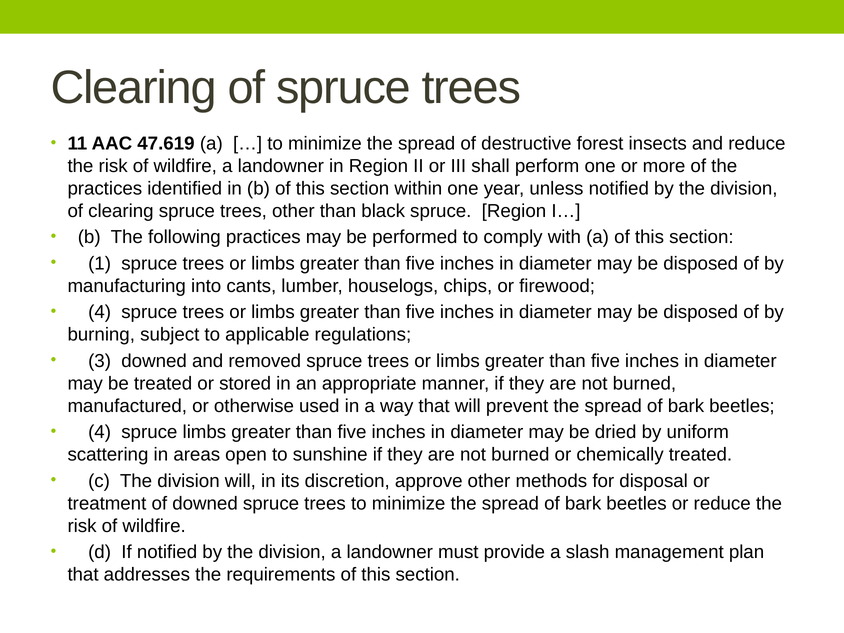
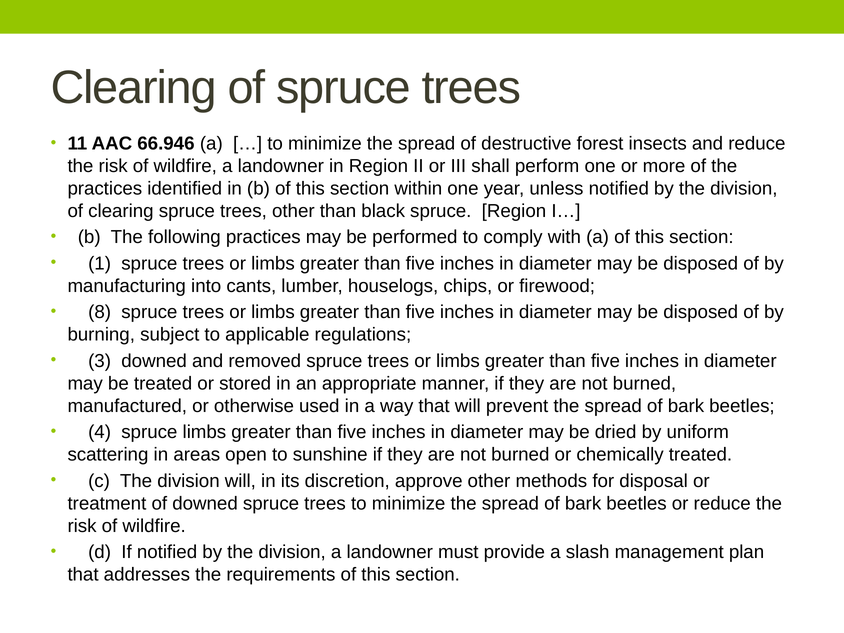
47.619: 47.619 -> 66.946 (166, 143)
4: 4 -> 8 (100, 312)
